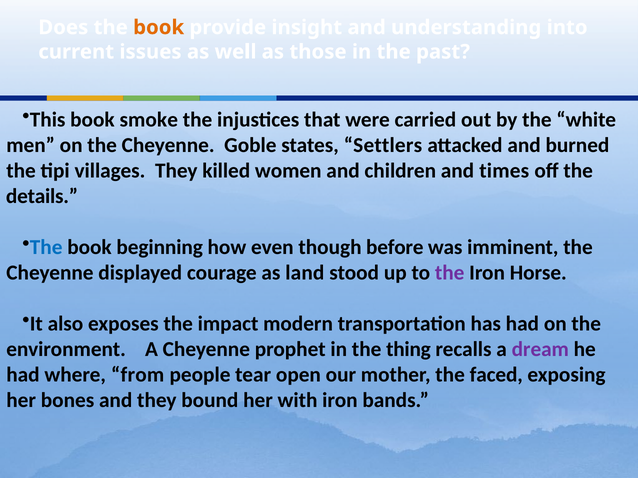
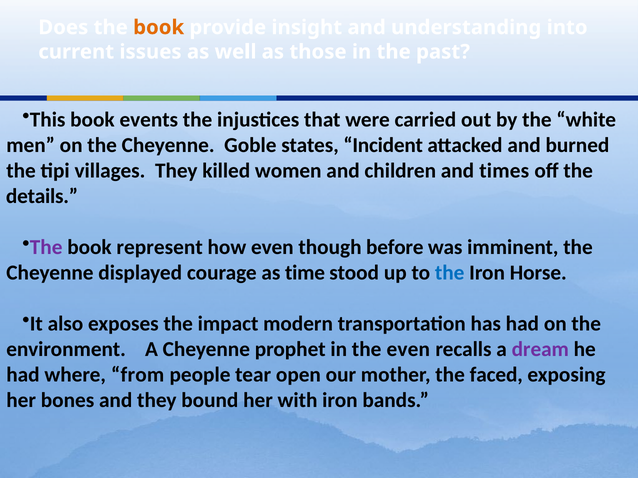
smoke: smoke -> events (149, 120)
Settlers: Settlers -> Incident (383, 145)
The colour: blue -> purple (46, 247)
beginning: beginning -> represent (160, 247)
land: land -> time (305, 273)
the colour: purple -> blue (450, 273)
the thing: thing -> even (408, 350)
